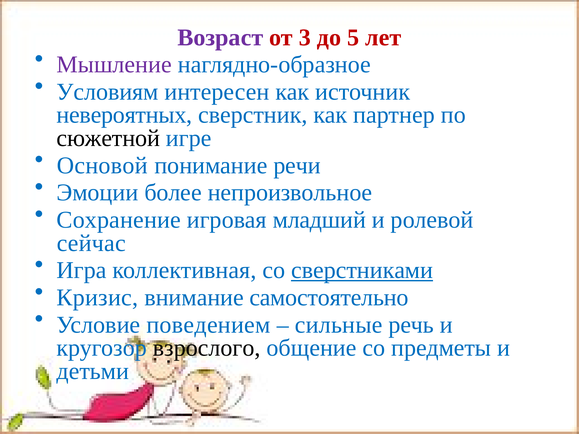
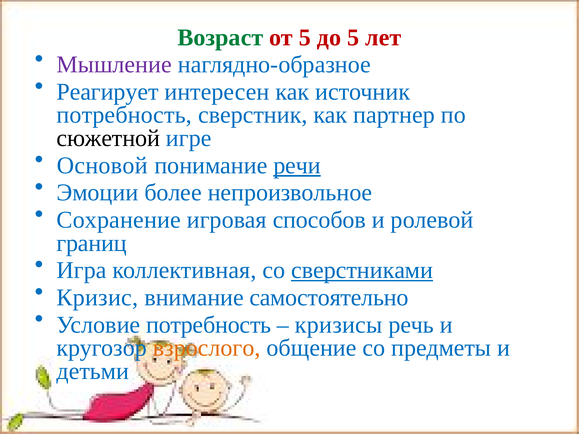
Возраст colour: purple -> green (220, 37)
от 3: 3 -> 5 (305, 37)
Условиям: Условиям -> Реагирует (108, 92)
невероятных: невероятных -> потребность (124, 115)
речи underline: none -> present (297, 166)
младший: младший -> способов (319, 220)
сейчас: сейчас -> границ (92, 243)
Условие поведением: поведением -> потребность (209, 325)
сильные: сильные -> кризисы (339, 325)
взрослого colour: black -> orange (207, 348)
